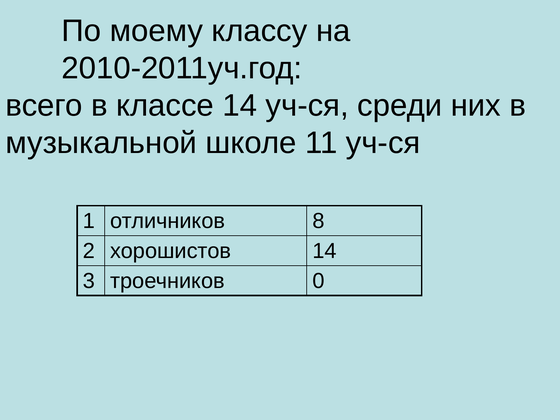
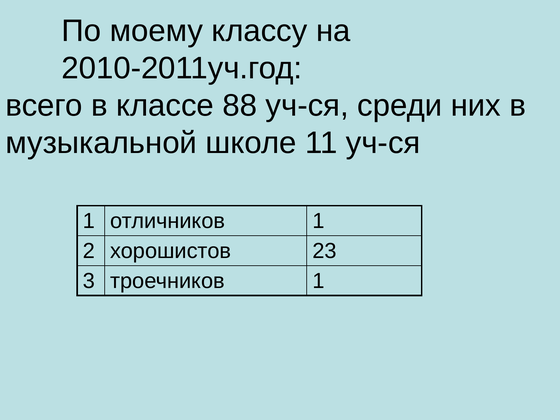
классе 14: 14 -> 88 (240, 106)
отличников 8: 8 -> 1 (318, 221)
хорошистов 14: 14 -> 23 (325, 251)
троечников 0: 0 -> 1 (318, 281)
